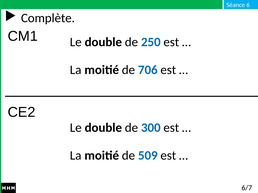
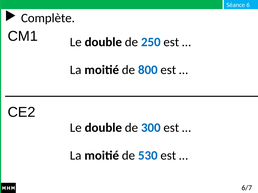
706: 706 -> 800 (148, 70)
509: 509 -> 530 (148, 156)
